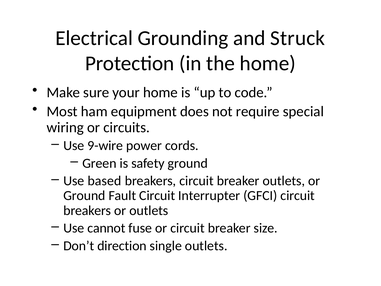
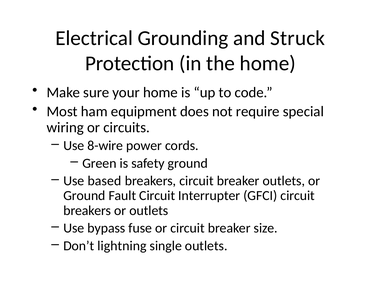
9-wire: 9-wire -> 8-wire (105, 145)
cannot: cannot -> bypass (106, 228)
direction: direction -> lightning (122, 246)
